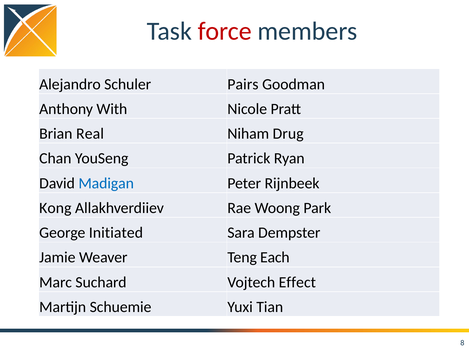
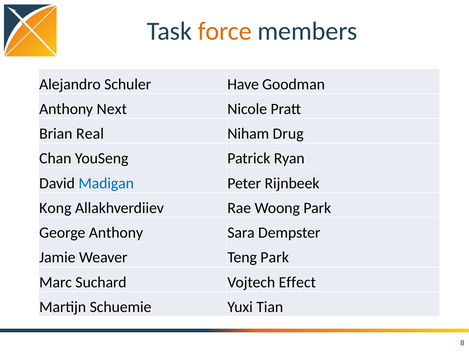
force colour: red -> orange (225, 31)
Pairs: Pairs -> Have (243, 84)
With: With -> Next (112, 109)
George Initiated: Initiated -> Anthony (116, 233)
Teng Each: Each -> Park (275, 257)
